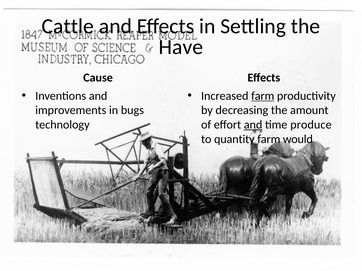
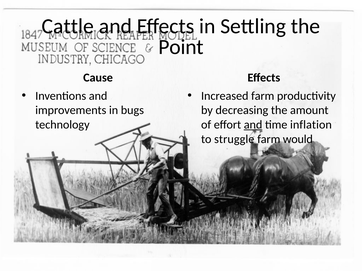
Have: Have -> Point (181, 47)
farm underline: present -> none (263, 96)
produce: produce -> inflation (311, 125)
quantity: quantity -> struggle (234, 139)
